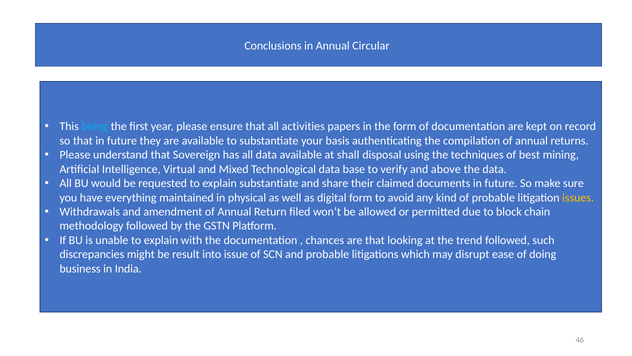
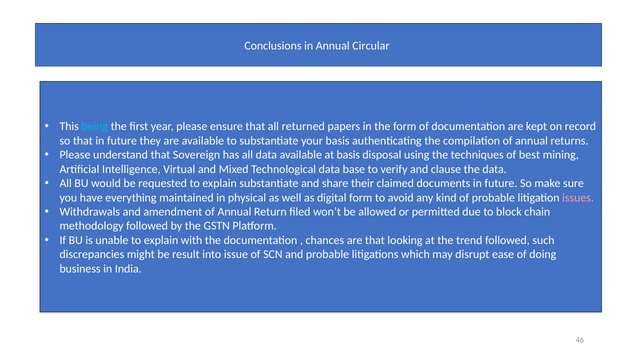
activities: activities -> returned (303, 126)
at shall: shall -> basis (348, 155)
above: above -> clause (446, 169)
issues colour: yellow -> pink (578, 197)
